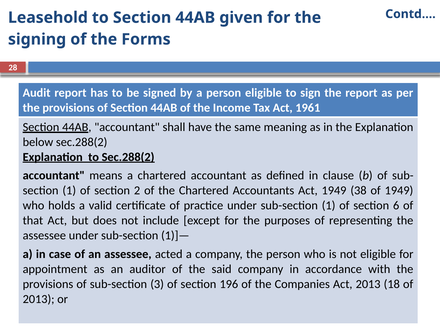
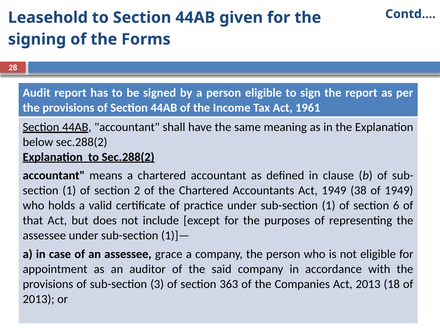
acted: acted -> grace (169, 254)
196: 196 -> 363 (229, 284)
